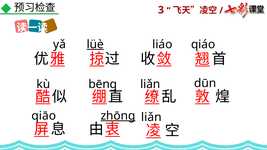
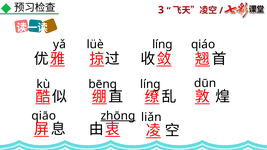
lüè underline: present -> none (95, 44)
liáo: liáo -> línɡ (162, 44)
liǎn: liǎn -> línɡ (150, 84)
